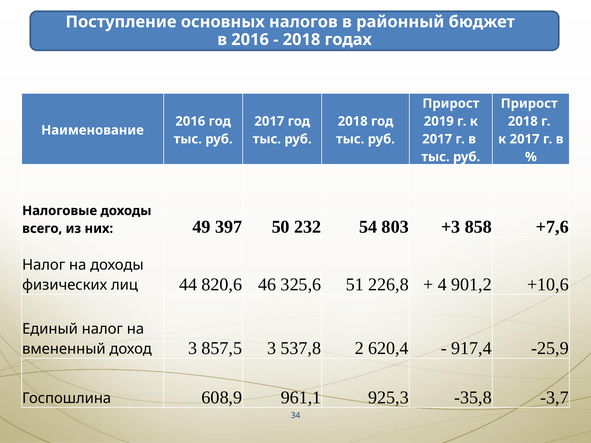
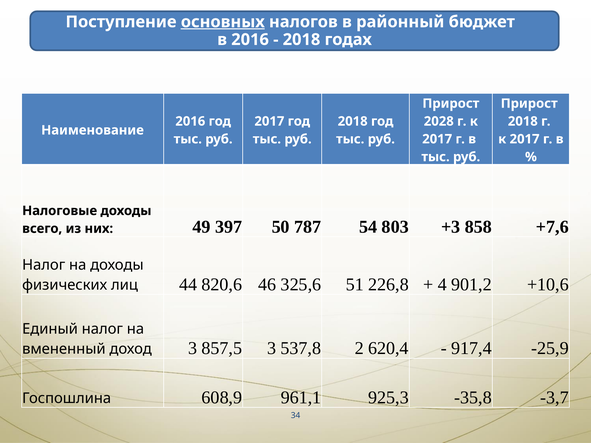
основных underline: none -> present (223, 22)
2019: 2019 -> 2028 (439, 121)
232: 232 -> 787 (308, 227)
